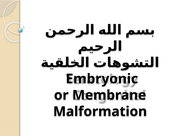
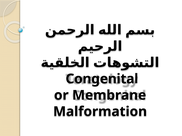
Embryonic: Embryonic -> Congenital (102, 79)
